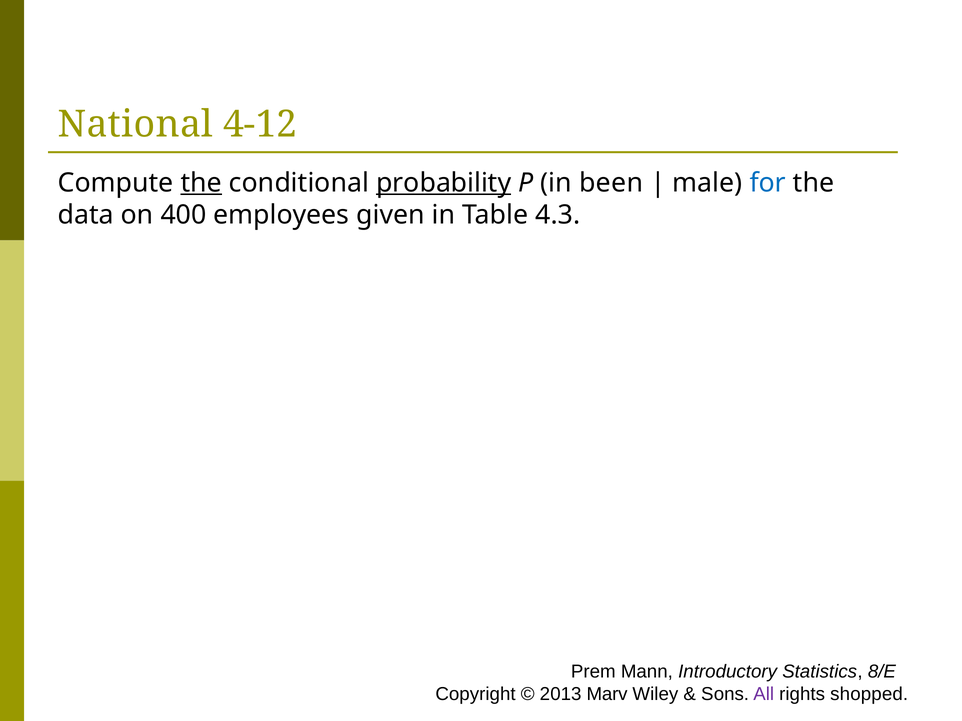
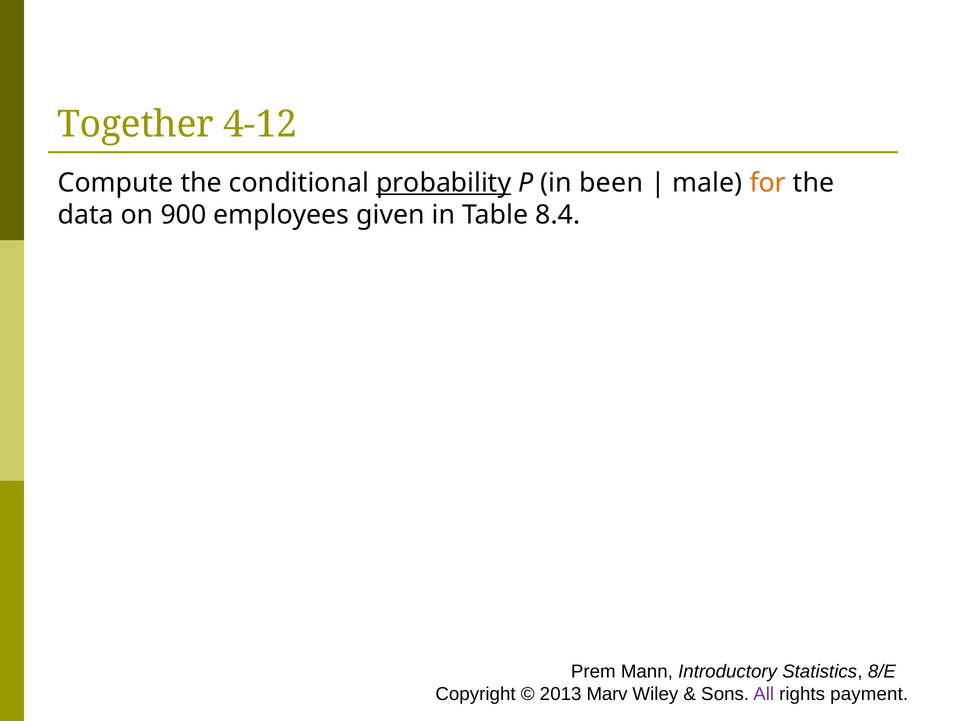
National: National -> Together (136, 124)
the underline: present -> none (201, 183)
for colour: blue -> orange (768, 183)
400: 400 -> 900 (183, 215)
4.3: 4.3 -> 8.4 (558, 215)
shopped: shopped -> payment (869, 694)
